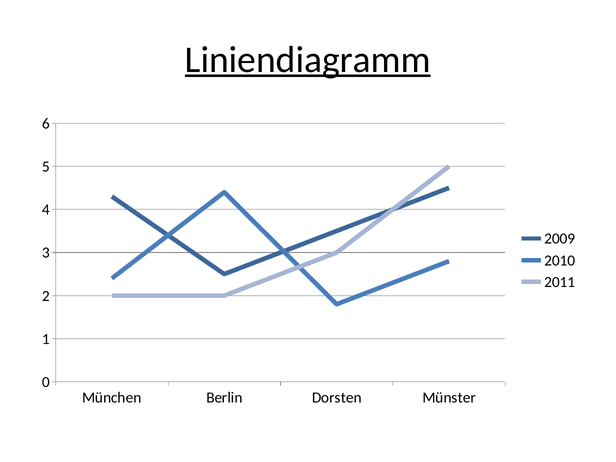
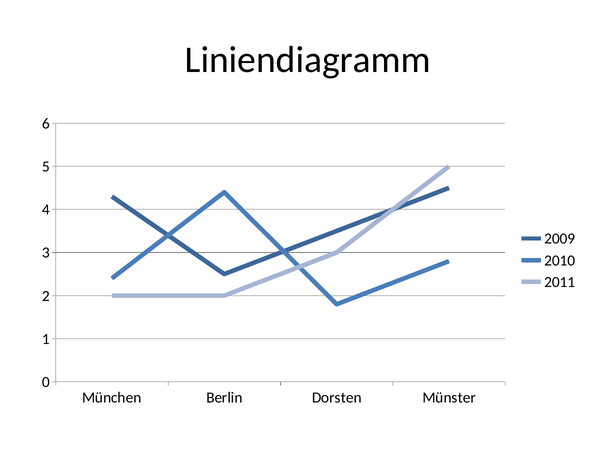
Liniendiagramm underline: present -> none (308, 60)
